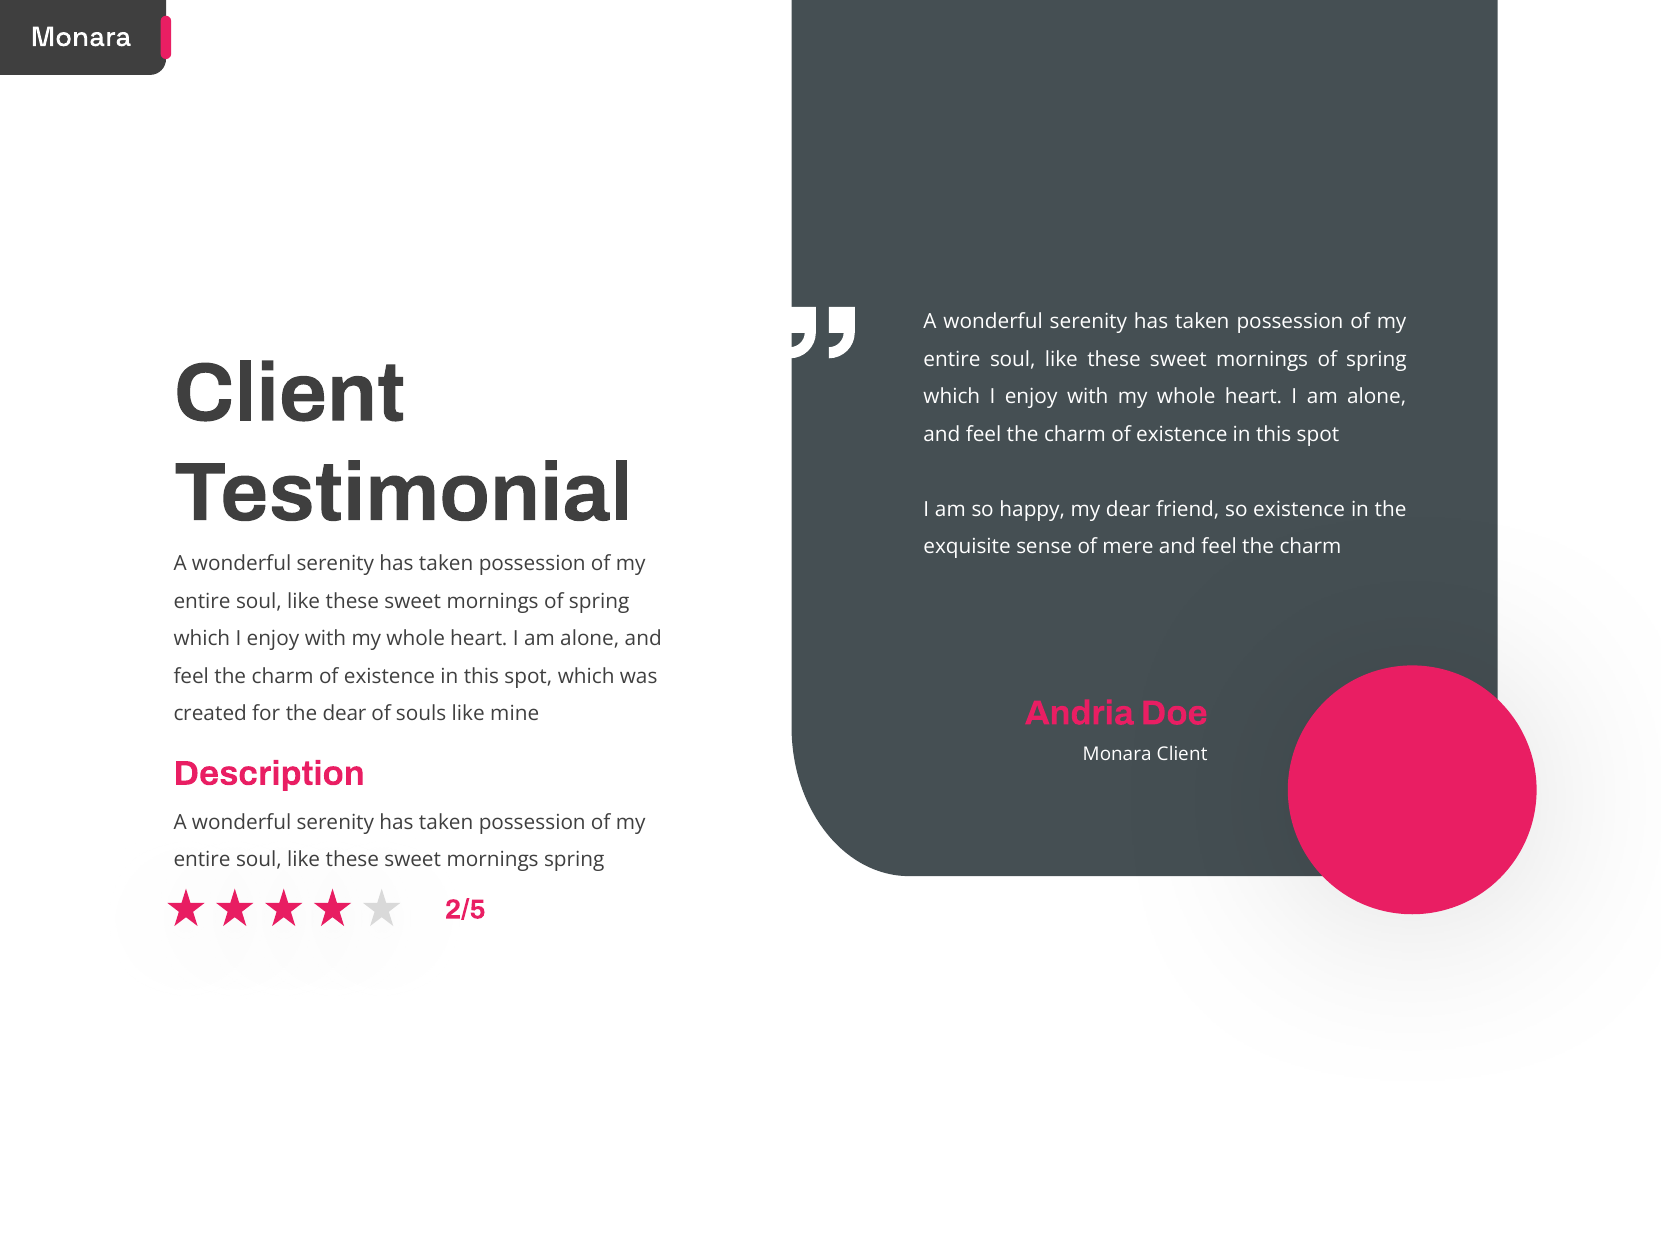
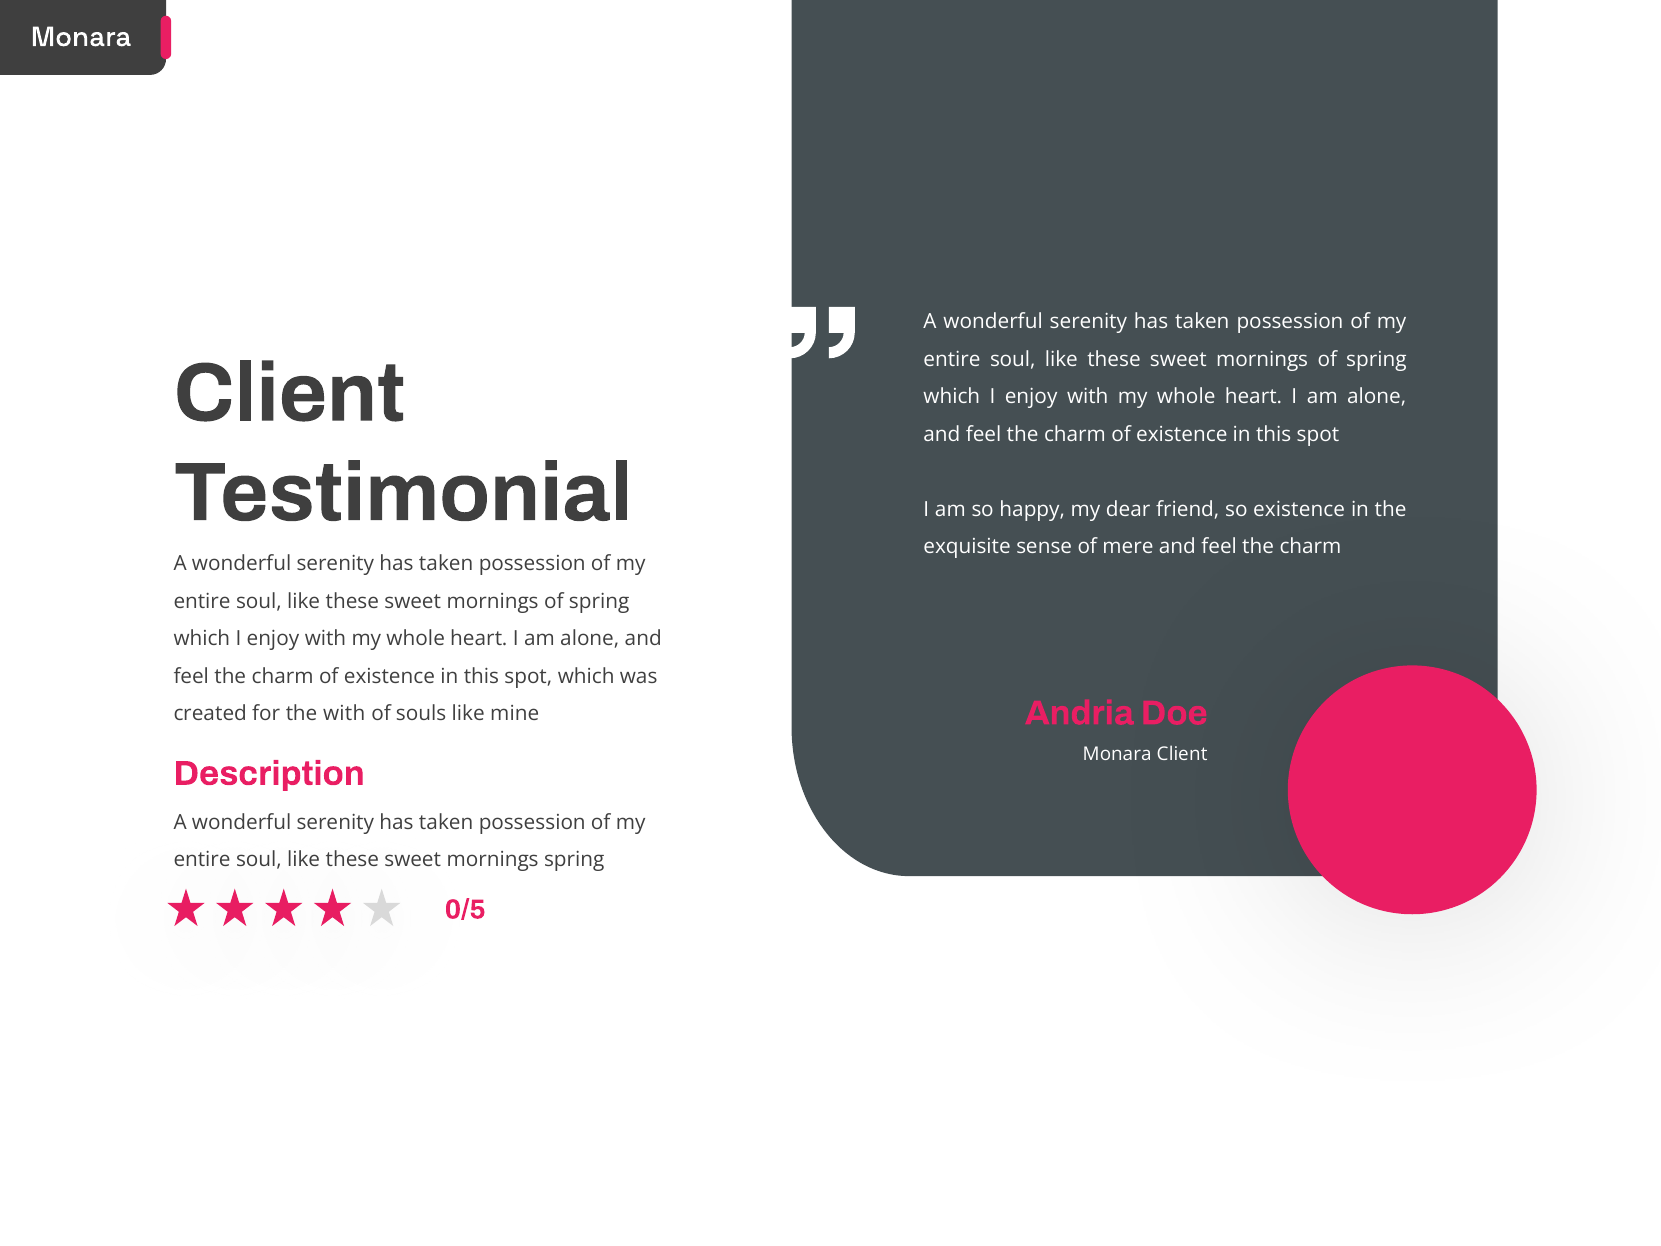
the dear: dear -> with (344, 714)
2/5: 2/5 -> 0/5 (465, 909)
